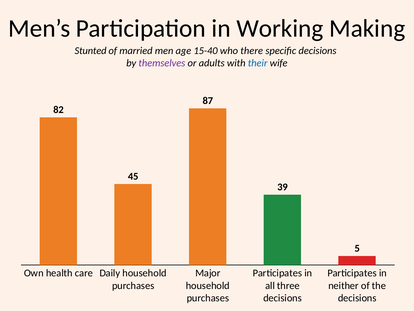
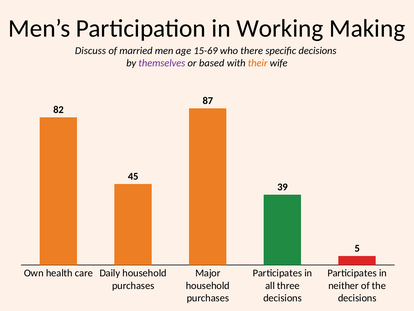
Stunted: Stunted -> Discuss (90, 51)
15-40: 15-40 -> 15-69 (206, 51)
adults: adults -> based (212, 63)
their colour: blue -> orange (258, 63)
